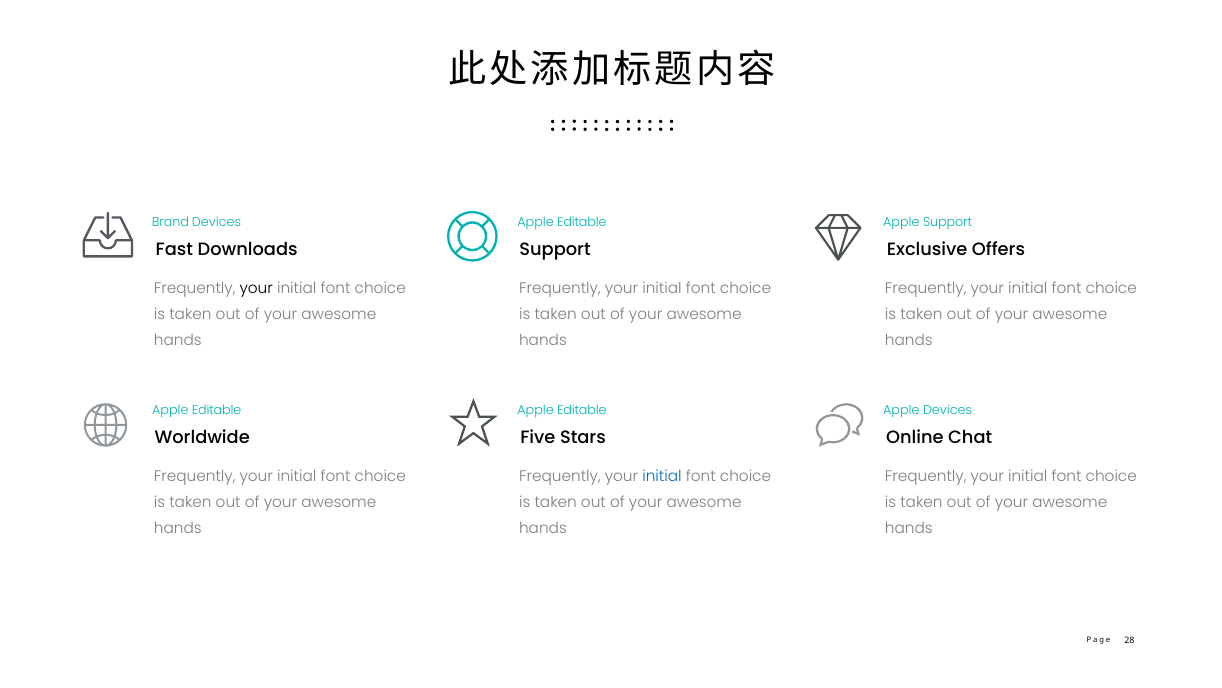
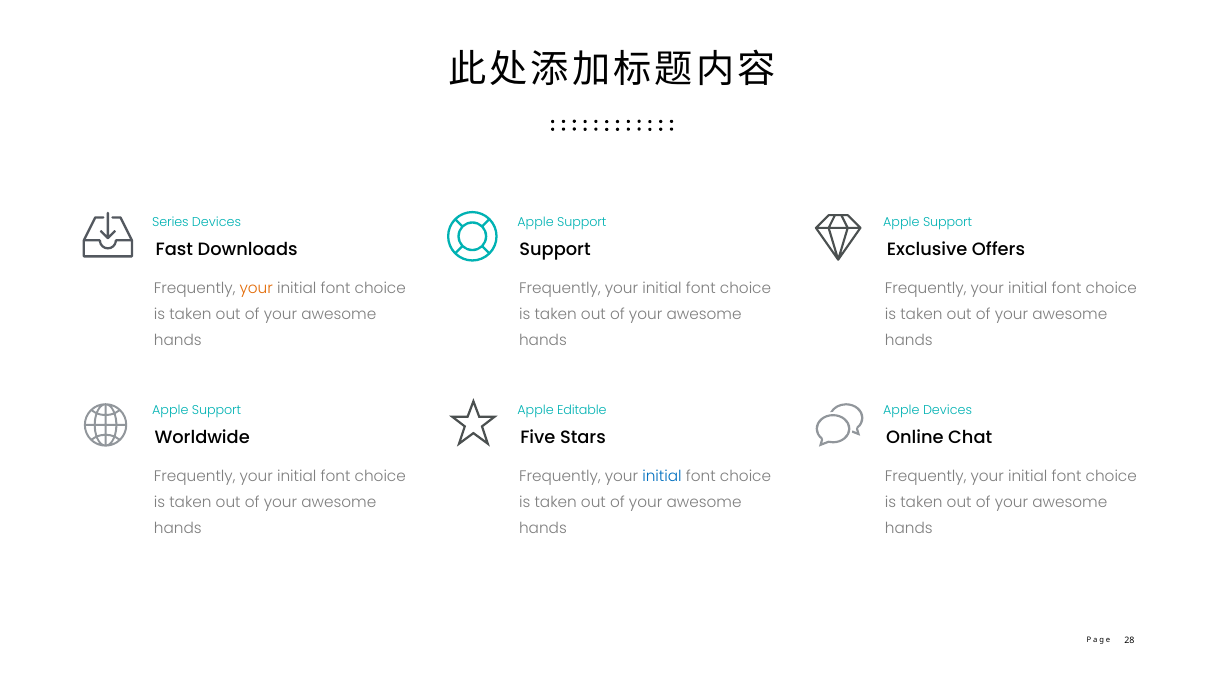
Brand: Brand -> Series (170, 222)
Editable: Editable -> Support (582, 222)
your colour: black -> orange (256, 289)
Editable: Editable -> Support (217, 410)
